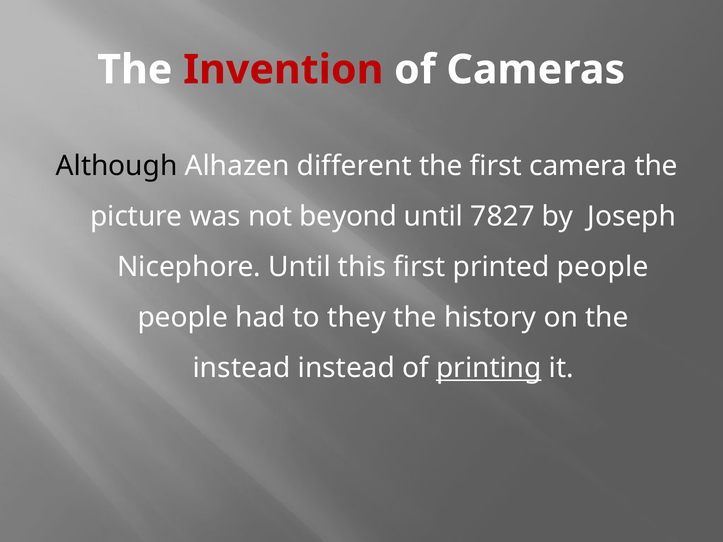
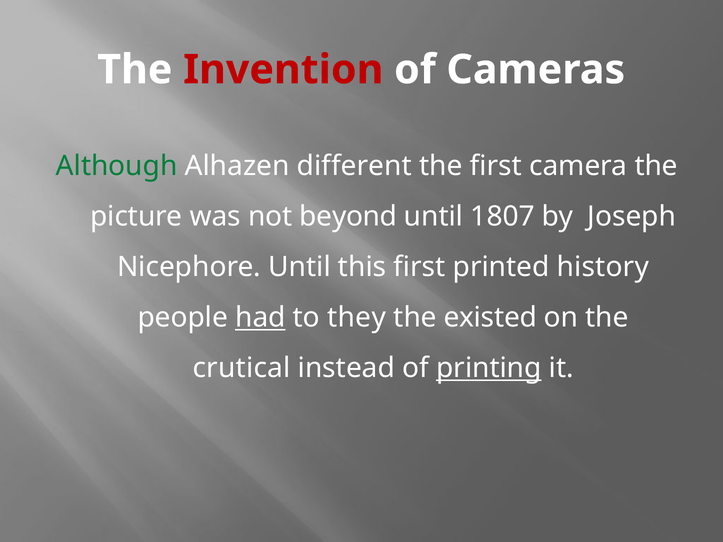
Although colour: black -> green (117, 166)
7827: 7827 -> 1807 (503, 216)
printed people: people -> history (603, 267)
had underline: none -> present (260, 318)
history: history -> existed (490, 318)
instead: instead -> crutical (242, 368)
